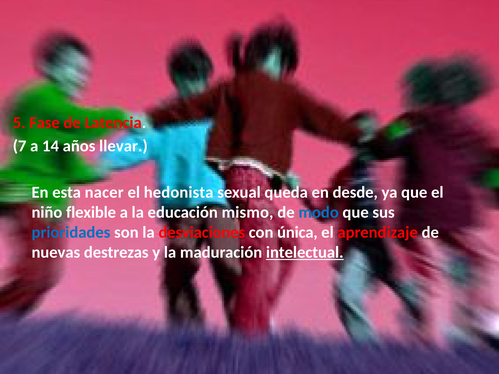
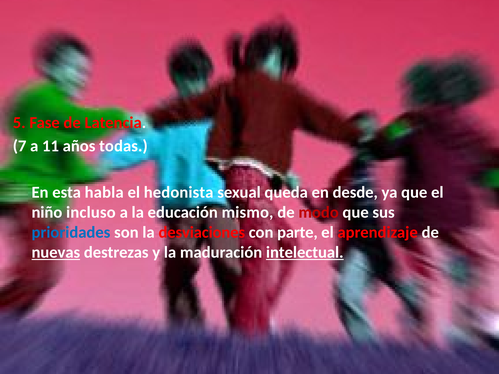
14: 14 -> 11 (50, 146)
llevar: llevar -> todas (123, 146)
nacer: nacer -> habla (104, 193)
flexible: flexible -> incluso (91, 213)
modo colour: blue -> red (319, 213)
única: única -> parte (297, 233)
nuevas underline: none -> present (56, 253)
